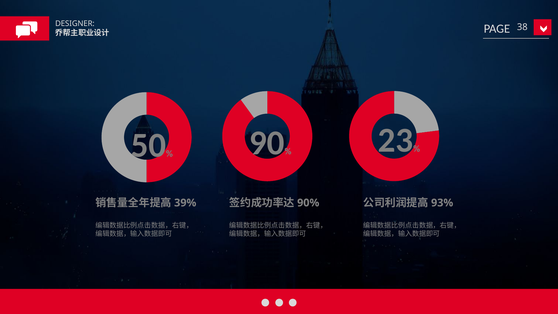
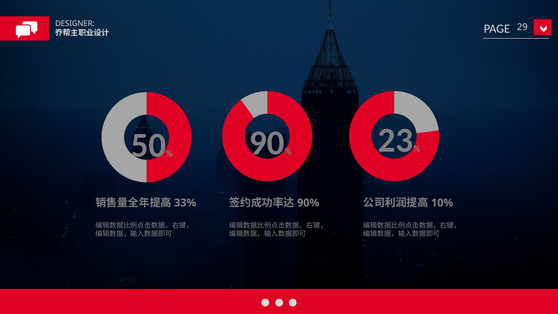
38: 38 -> 29 (522, 27)
39%: 39% -> 33% (185, 203)
93%: 93% -> 10% (442, 203)
